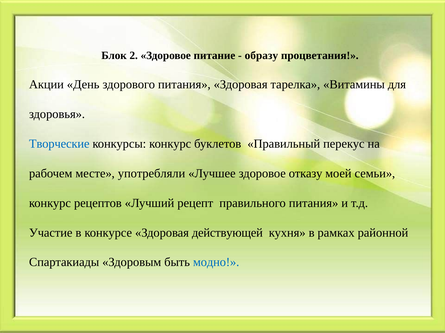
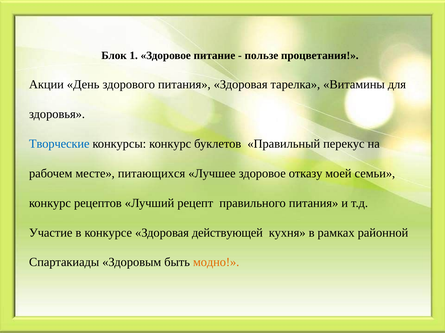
2: 2 -> 1 (134, 56)
образу: образу -> пользе (261, 56)
употребляли: употребляли -> питающихся (152, 174)
модно colour: blue -> orange (216, 263)
